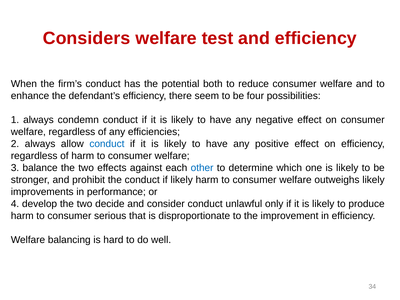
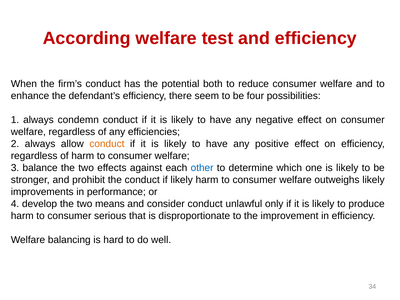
Considers: Considers -> According (87, 38)
conduct colour: blue -> orange (107, 144)
decide: decide -> means (110, 204)
